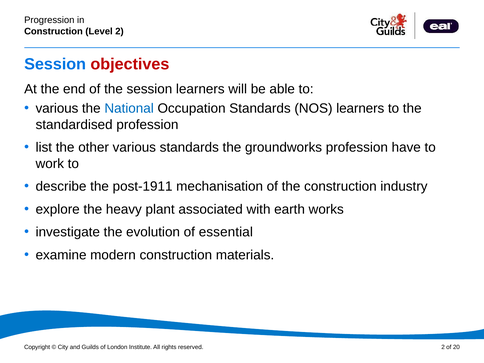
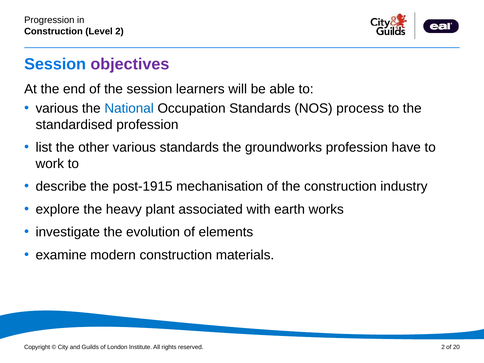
objectives colour: red -> purple (130, 64)
NOS learners: learners -> process (360, 109)
post-1911: post-1911 -> post-1915 (143, 187)
essential: essential -> elements (226, 232)
